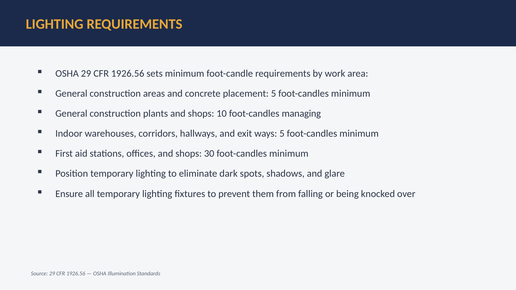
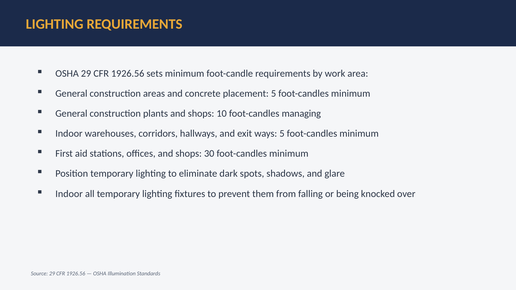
Ensure: Ensure -> Indoor (69, 194)
